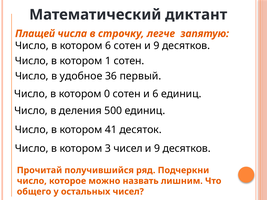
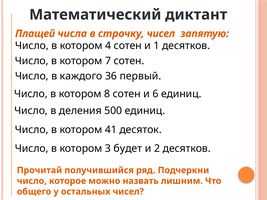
строчку легче: легче -> чисел (161, 34)
котором 6: 6 -> 4 (108, 46)
сотен и 9: 9 -> 1 (156, 46)
1: 1 -> 7 (108, 61)
удобное: удобное -> каждого (81, 76)
0: 0 -> 8 (107, 94)
3 чисел: чисел -> будет (128, 149)
9: 9 -> 2 (157, 149)
